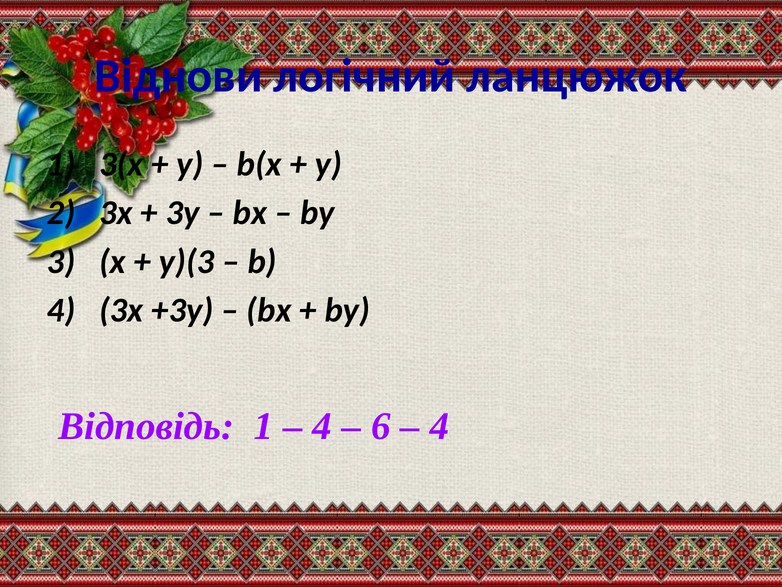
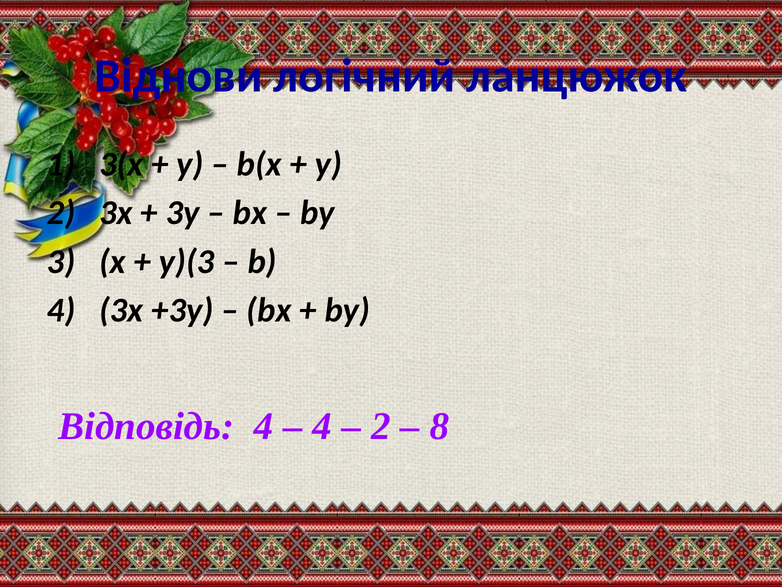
Відповідь 1: 1 -> 4 (264, 426)
6: 6 -> 2 (381, 426)
4: 4 -> 8 (440, 426)
